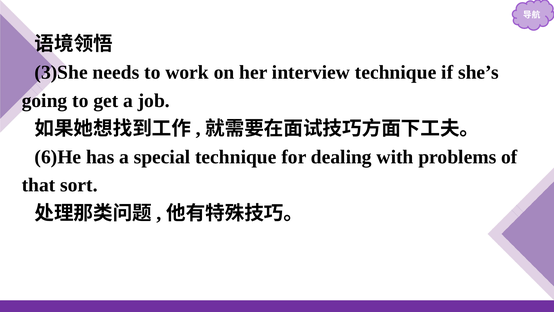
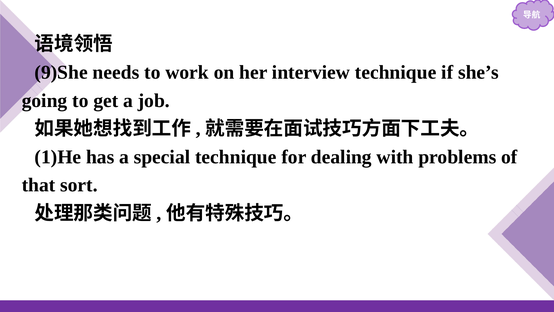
3)She: 3)She -> 9)She (61, 72)
6)He: 6)He -> 1)He (58, 157)
